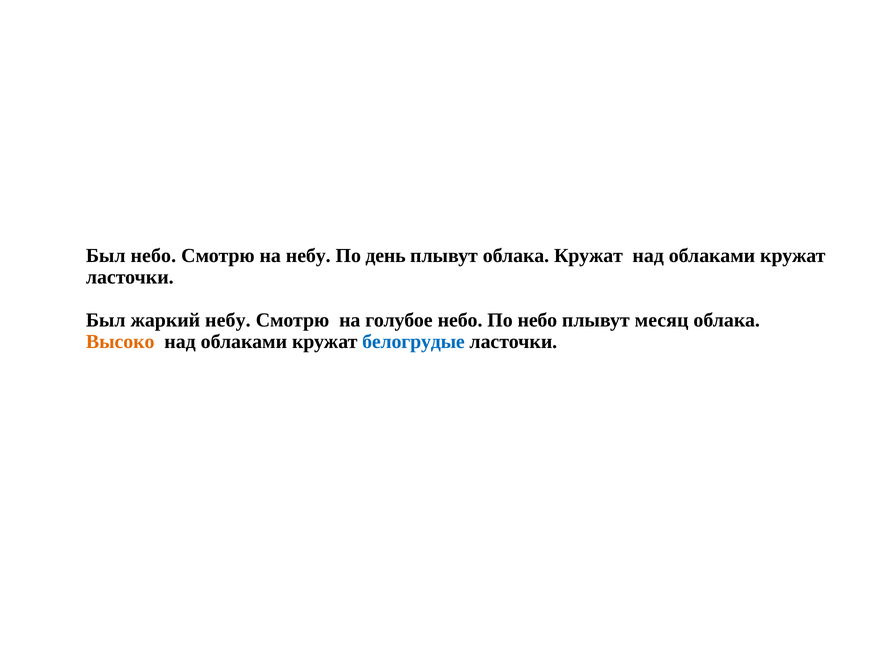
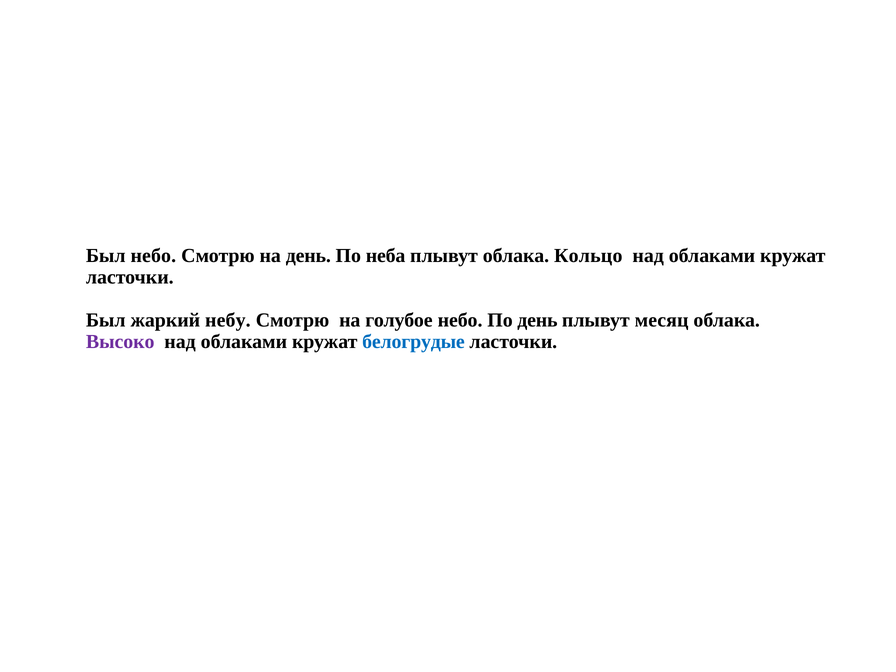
на небу: небу -> день (308, 256)
день: день -> неба (386, 256)
облака Кружат: Кружат -> Кольцо (588, 256)
По небо: небо -> день (537, 320)
Высоко colour: orange -> purple (120, 342)
